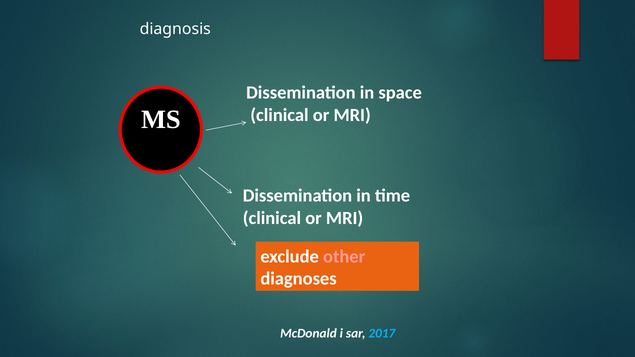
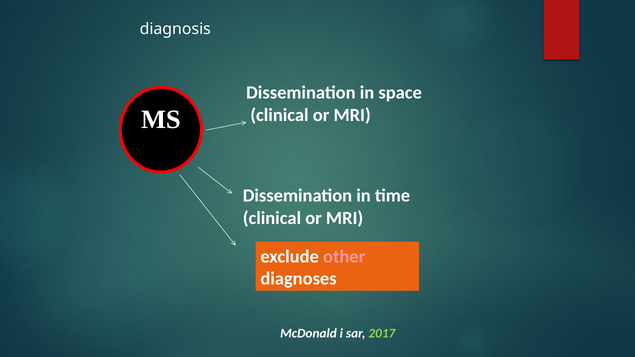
2017 colour: light blue -> light green (382, 333)
